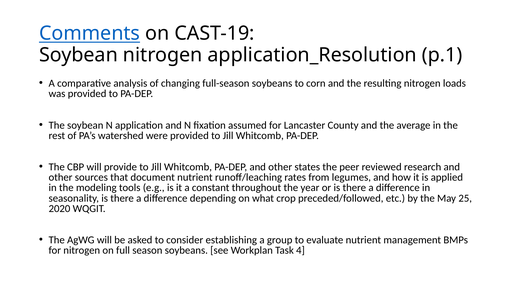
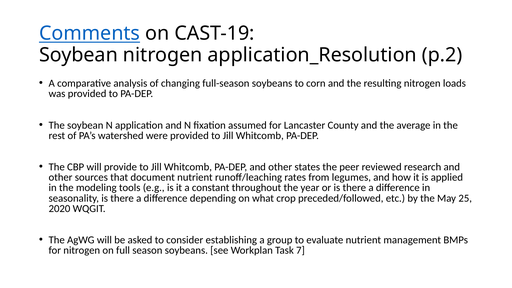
p.1: p.1 -> p.2 (442, 55)
4: 4 -> 7 (300, 250)
